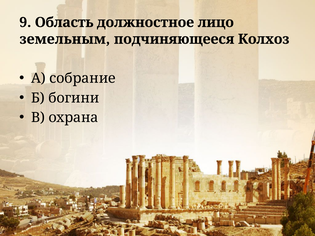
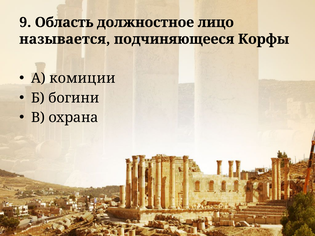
земельным: земельным -> называется (65, 39)
Колхоз: Колхоз -> Корфы (264, 39)
собрание: собрание -> комиции (83, 78)
